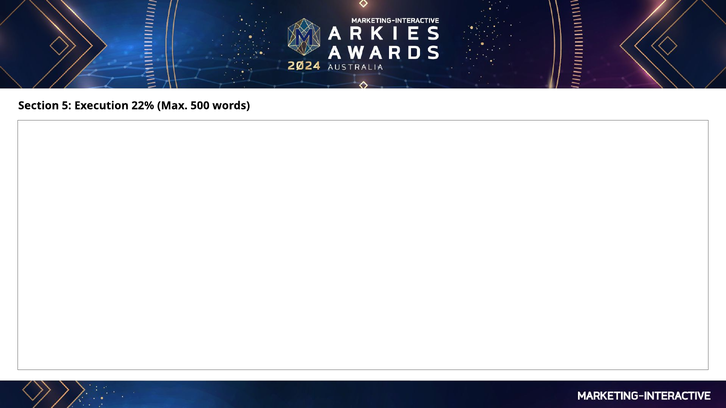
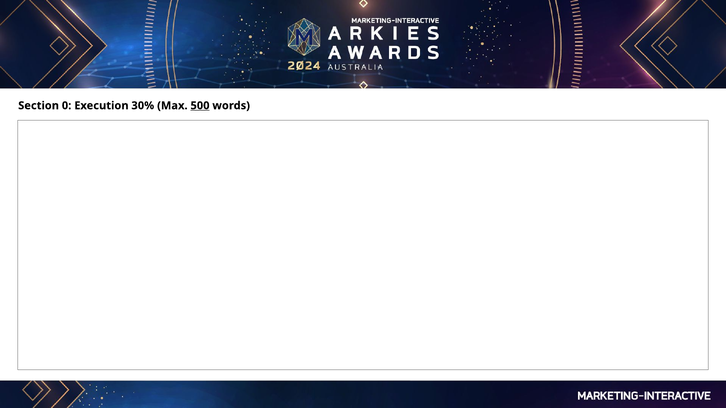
5: 5 -> 0 (67, 106)
22%: 22% -> 30% (143, 106)
500 underline: none -> present (200, 106)
